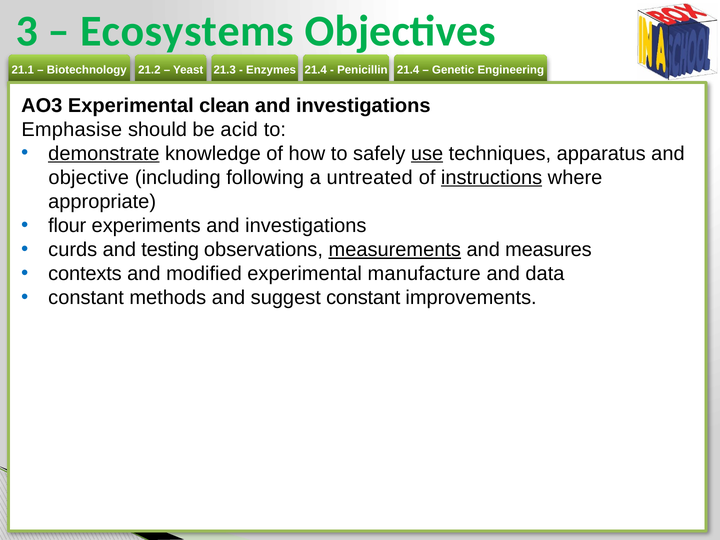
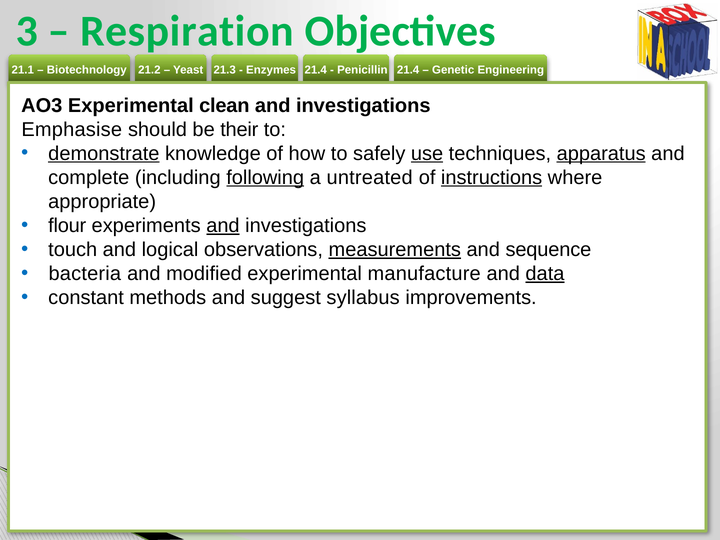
Ecosystems: Ecosystems -> Respiration (187, 31)
acid: acid -> their (239, 130)
apparatus underline: none -> present (601, 154)
objective: objective -> complete (89, 178)
following underline: none -> present (265, 178)
and underline: none -> present (223, 226)
curds: curds -> touch (73, 250)
testing: testing -> logical (170, 250)
measures: measures -> sequence (548, 250)
contexts: contexts -> bacteria (85, 274)
data underline: none -> present (545, 274)
suggest constant: constant -> syllabus (363, 298)
